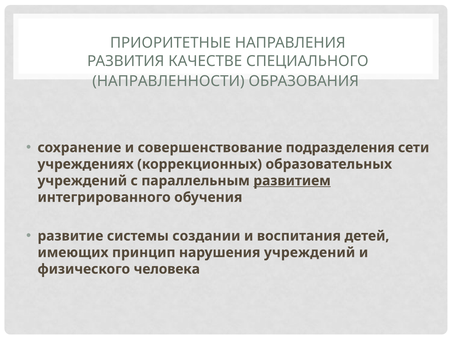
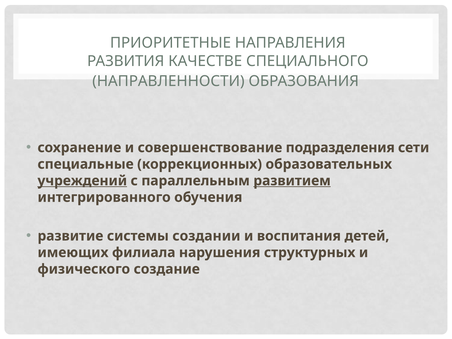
учреждениях: учреждениях -> специальные (86, 164)
учреждений underline: none -> present (82, 181)
принцип: принцип -> филиала (144, 253)
нарушения учреждений: учреждений -> структурных (310, 253)
человека: человека -> создание (167, 269)
